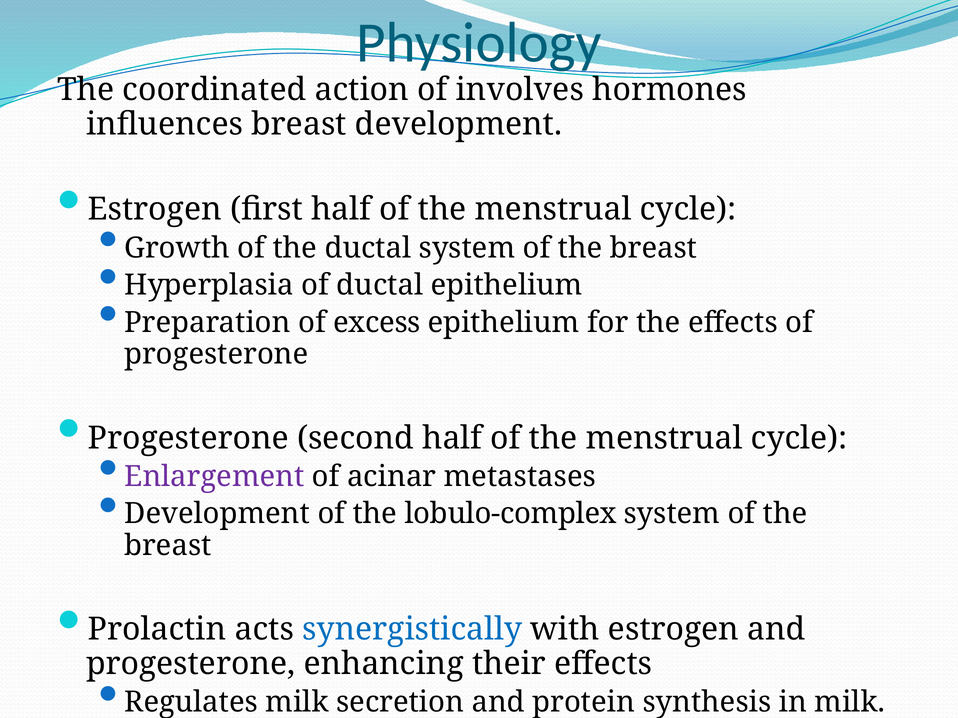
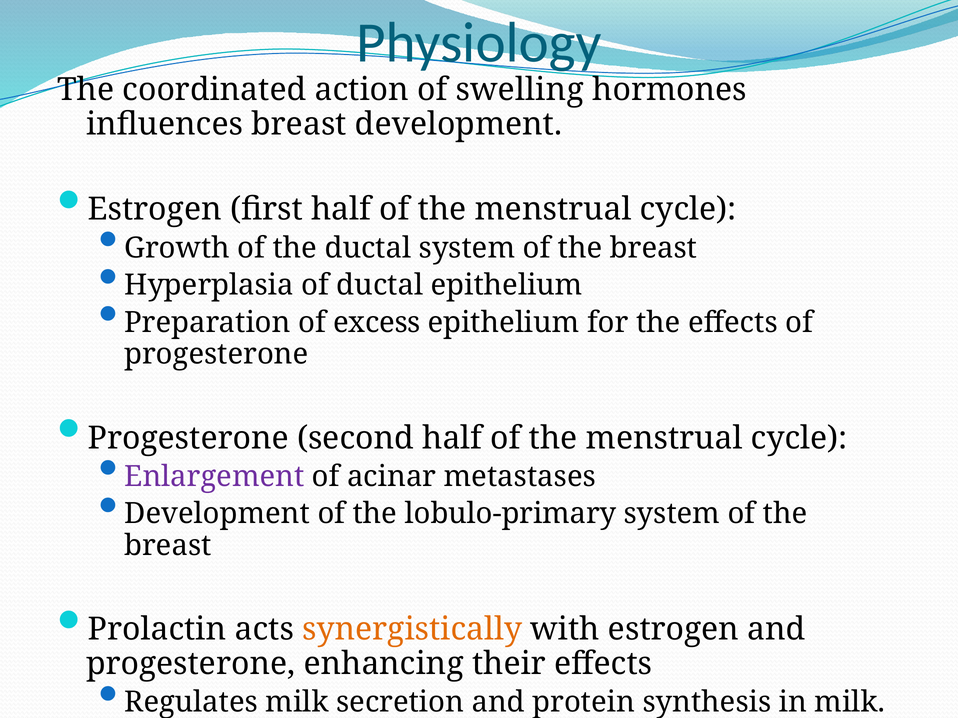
involves: involves -> swelling (520, 90)
lobulo-complex: lobulo-complex -> lobulo-primary (511, 514)
synergistically colour: blue -> orange (412, 630)
